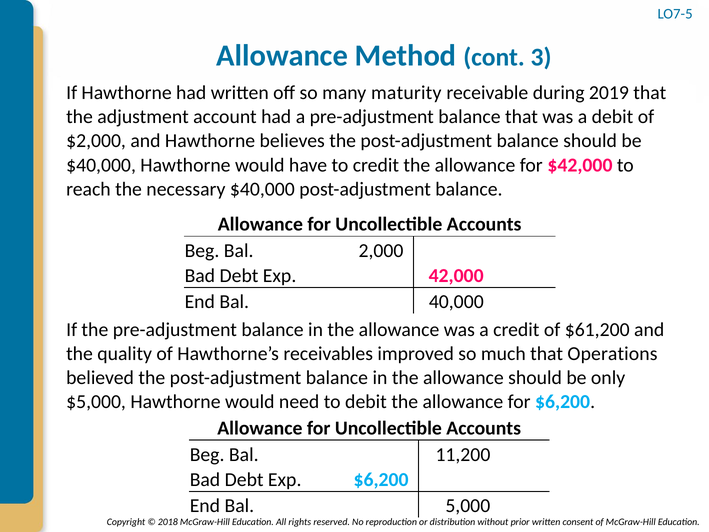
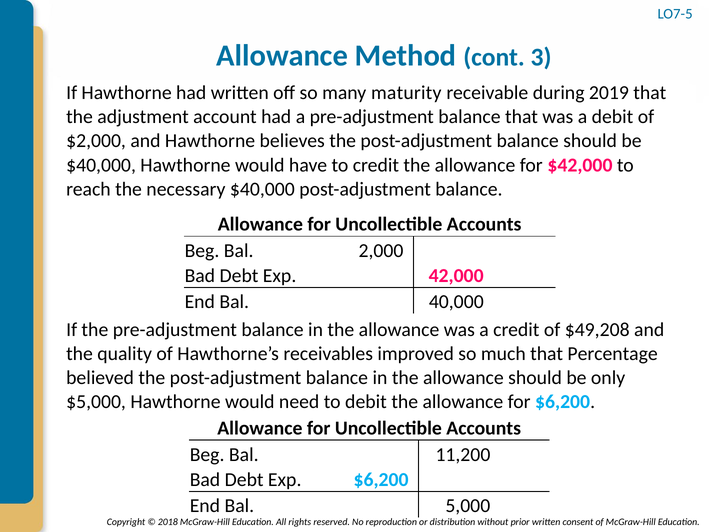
$61,200: $61,200 -> $49,208 (597, 329)
Operations: Operations -> Percentage (613, 353)
